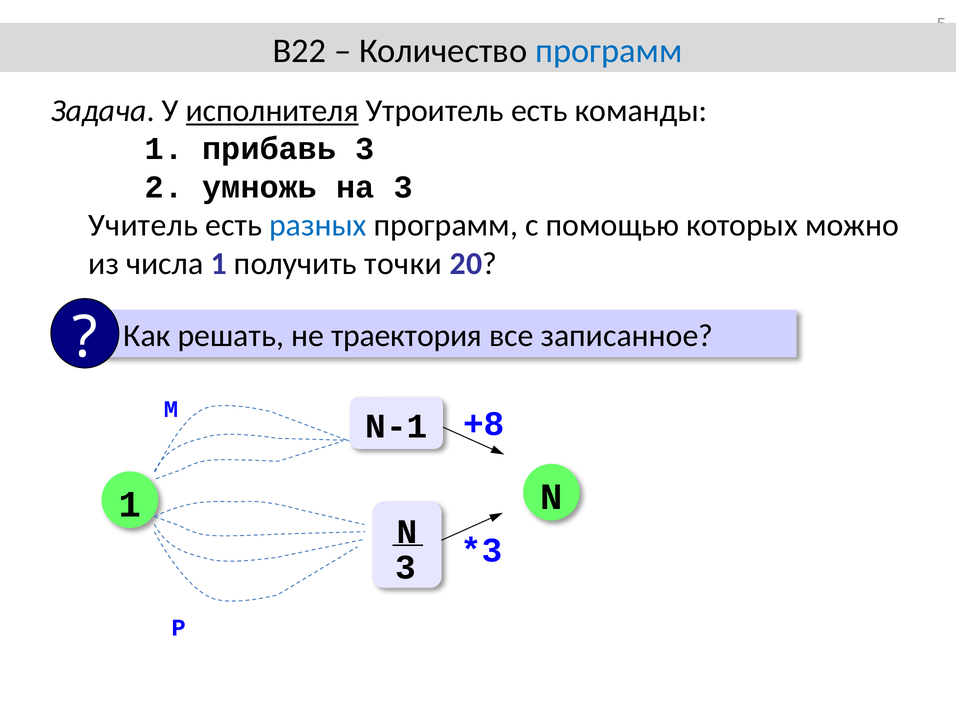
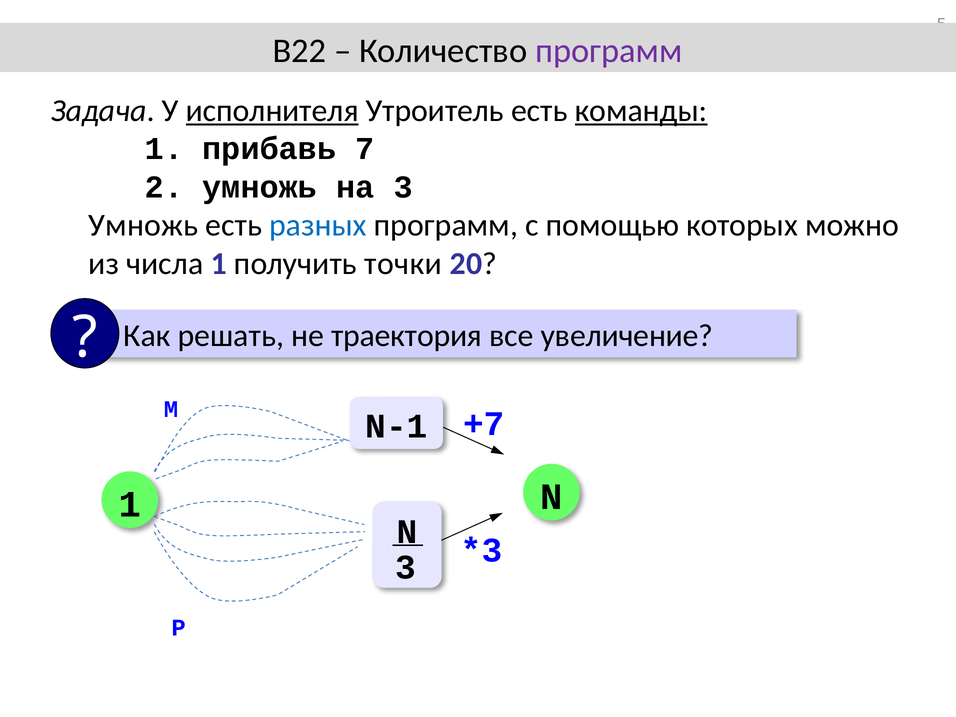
программ colour: blue -> purple (609, 51)
команды underline: none -> present (641, 111)
прибавь 3: 3 -> 7 (365, 149)
Учитель: Учитель -> Умножь (143, 225)
записанное: записанное -> увеличение (627, 336)
+8: +8 -> +7 (484, 424)
